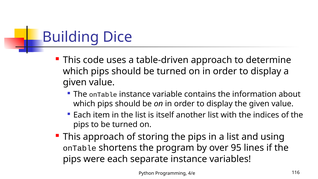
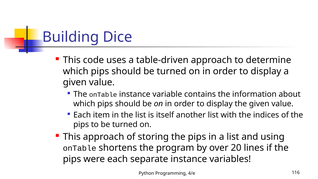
95: 95 -> 20 (236, 148)
